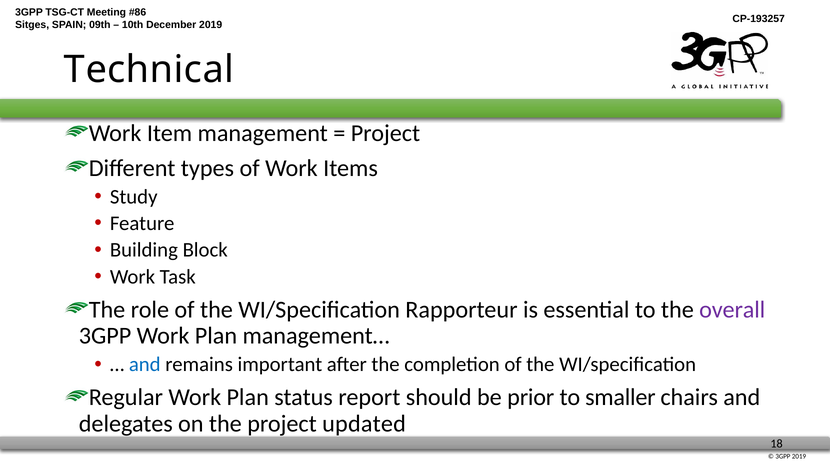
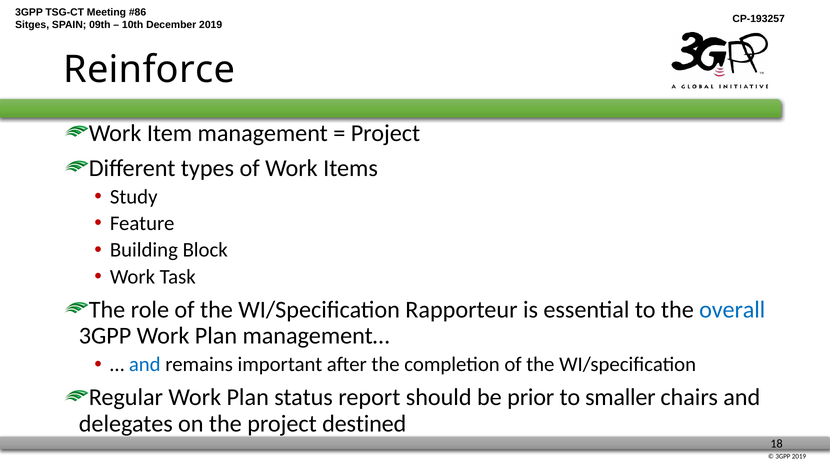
Technical: Technical -> Reinforce (149, 70)
overall colour: purple -> blue (732, 310)
updated: updated -> destined (364, 423)
